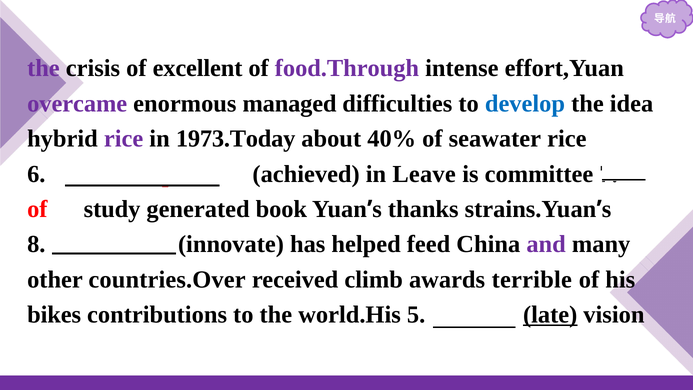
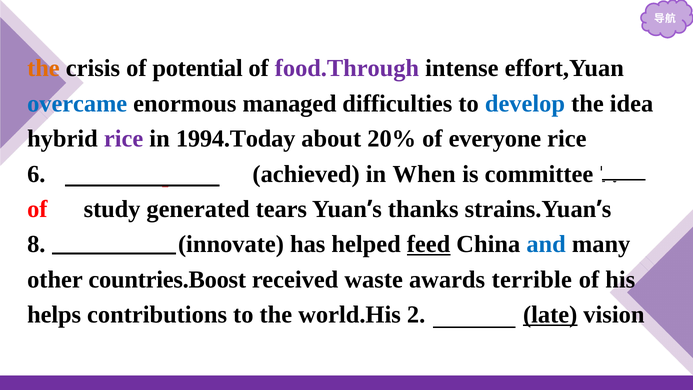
the colour: purple -> orange (43, 68)
excellent: excellent -> potential (198, 68)
overcame colour: purple -> blue (77, 103)
1973.Today: 1973.Today -> 1994.Today (236, 139)
40%: 40% -> 20% (392, 139)
seawater: seawater -> everyone (495, 139)
Leave: Leave -> When (424, 174)
book: book -> tears (281, 209)
feed underline: none -> present (429, 244)
and colour: purple -> blue (546, 244)
countries.Over: countries.Over -> countries.Boost (167, 279)
climb: climb -> waste (374, 279)
bikes: bikes -> helps (54, 315)
5: 5 -> 2 (416, 315)
